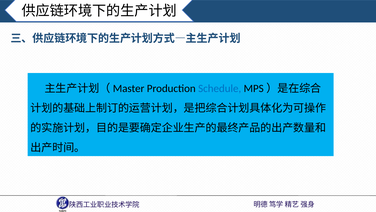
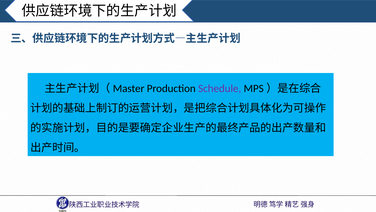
Schedule colour: blue -> purple (220, 88)
